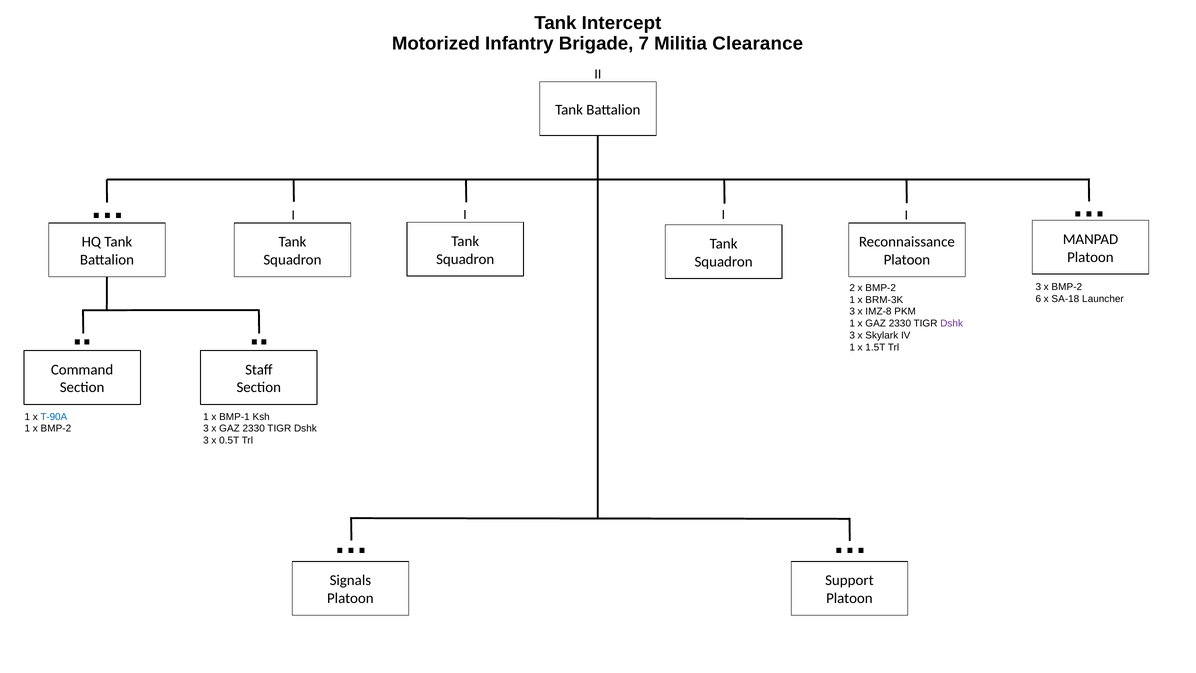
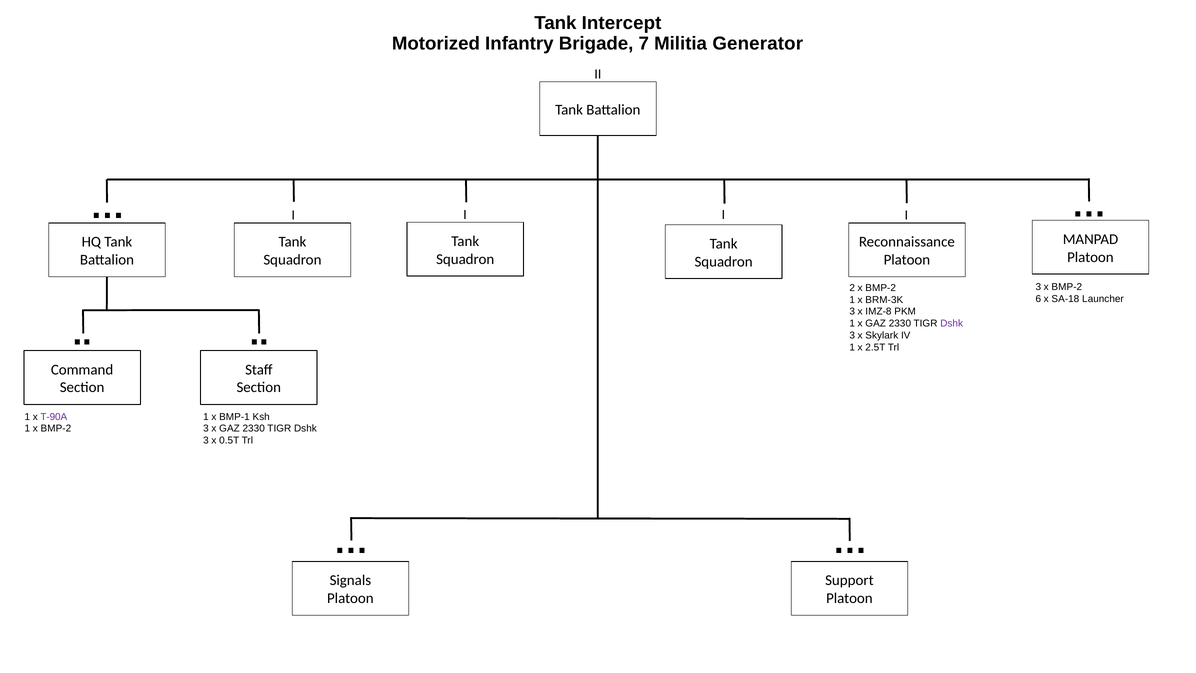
Clearance: Clearance -> Generator (758, 43)
1.5T: 1.5T -> 2.5T (875, 347)
T-90A colour: blue -> purple (54, 417)
